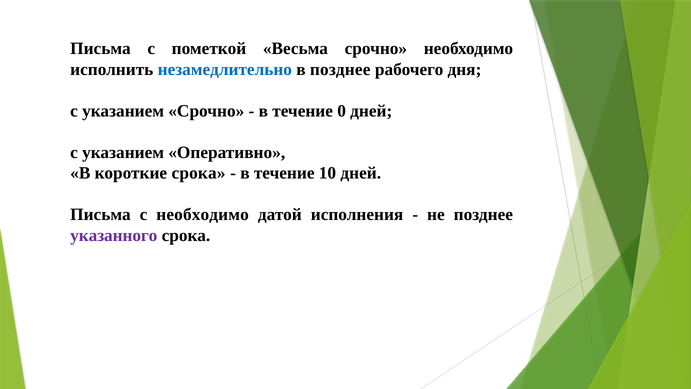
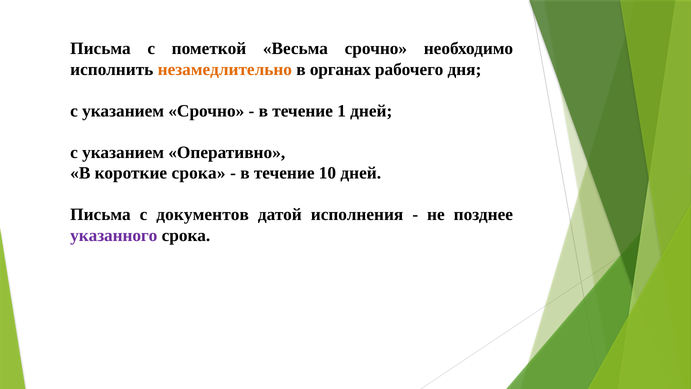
незамедлительно colour: blue -> orange (225, 69)
в позднее: позднее -> органах (340, 69)
0: 0 -> 1 (342, 111)
с необходимо: необходимо -> документов (203, 214)
